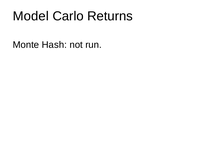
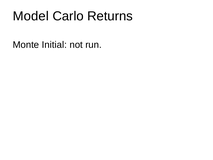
Hash: Hash -> Initial (54, 45)
